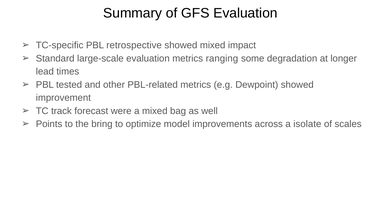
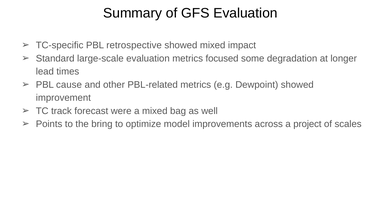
ranging: ranging -> focused (222, 59)
tested: tested -> cause (69, 85)
isolate: isolate -> project (307, 124)
